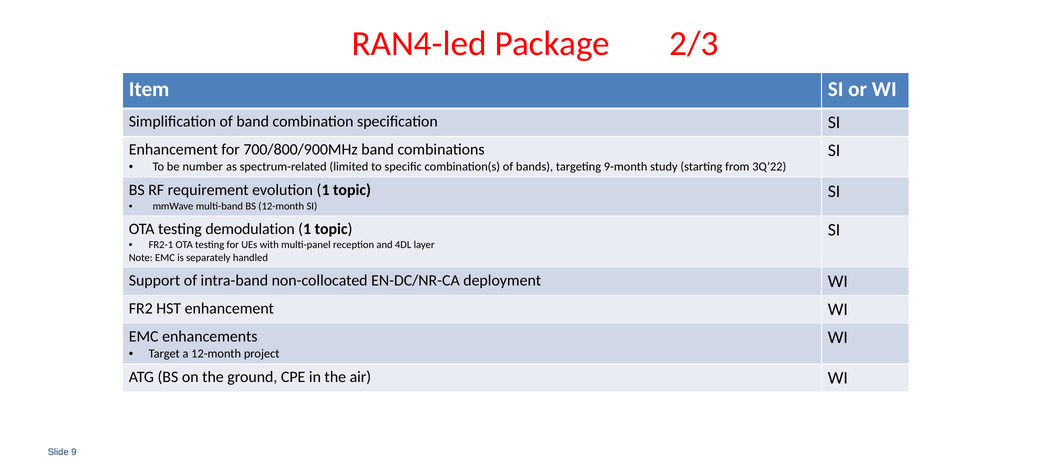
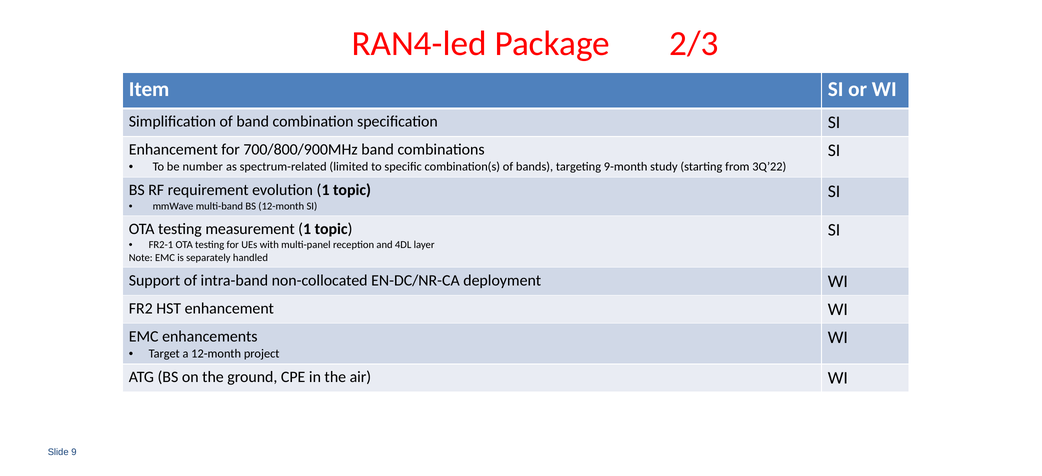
demodulation: demodulation -> measurement (250, 229)
